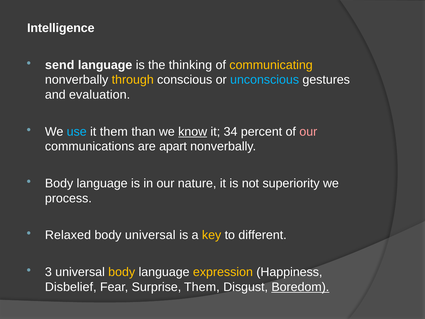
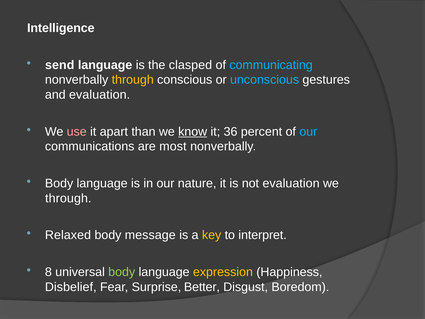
thinking: thinking -> clasped (190, 65)
communicating colour: yellow -> light blue (271, 65)
use colour: light blue -> pink (77, 132)
it them: them -> apart (114, 132)
34: 34 -> 36 (231, 132)
our colour: pink -> light blue (308, 132)
apart: apart -> most (173, 146)
not superiority: superiority -> evaluation (291, 183)
process: process -> through (68, 198)
body universal: universal -> message (150, 235)
different: different -> interpret (263, 235)
3: 3 -> 8 (48, 272)
body colour: yellow -> light green (122, 272)
Surprise Them: Them -> Better (202, 287)
Boredom underline: present -> none (300, 287)
